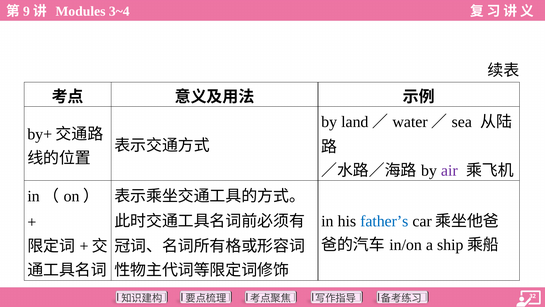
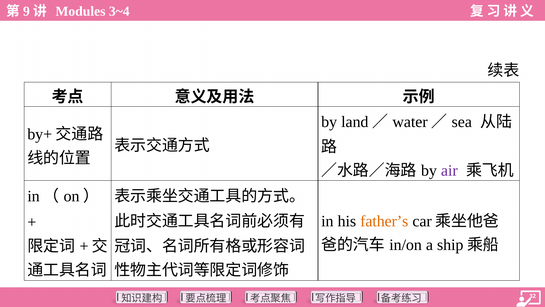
father’s colour: blue -> orange (384, 221)
